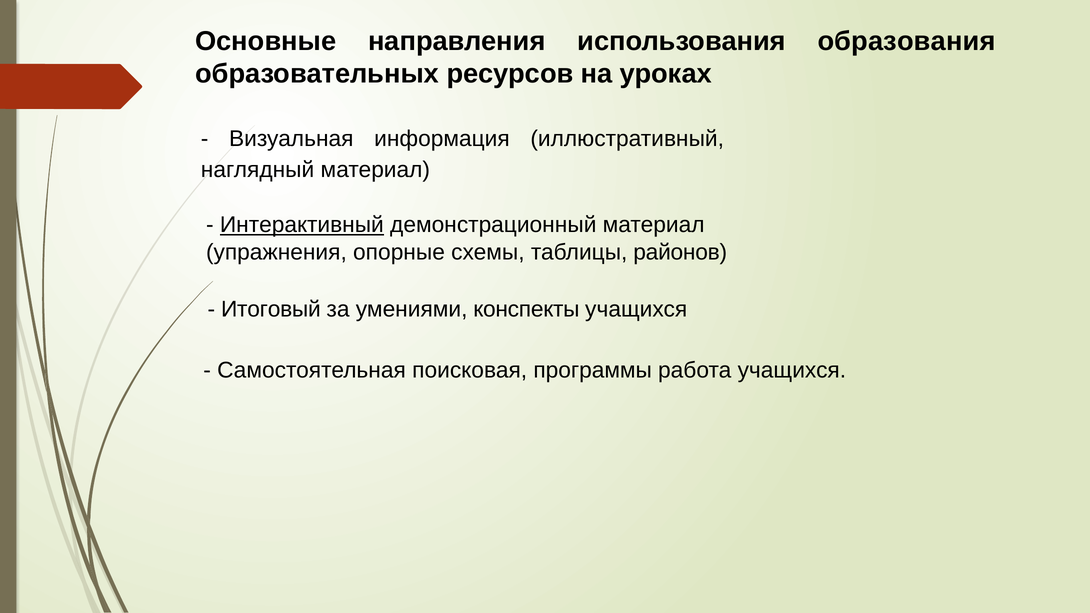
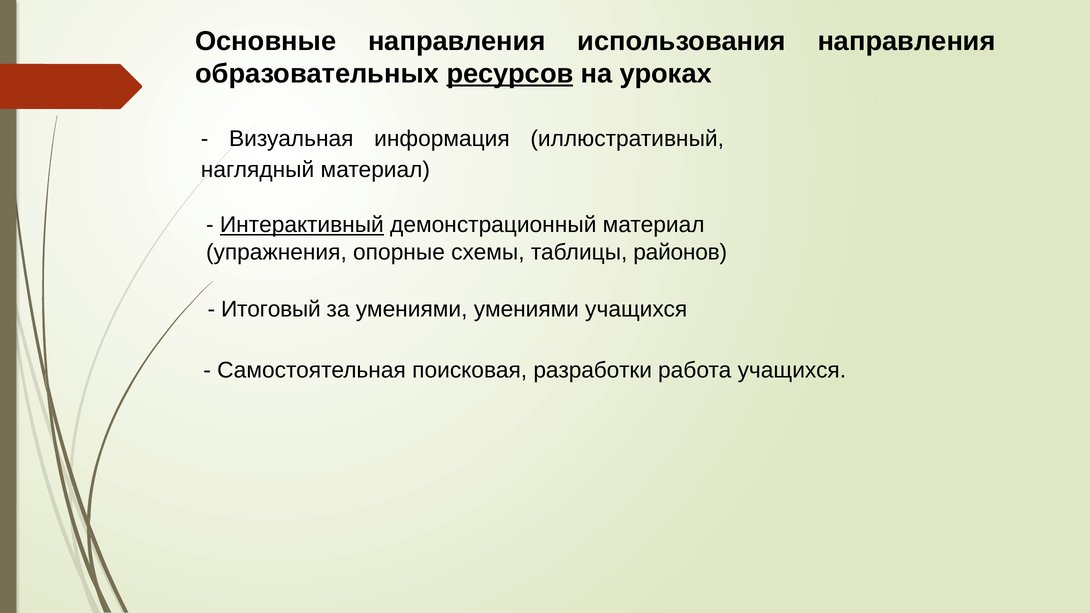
использования образования: образования -> направления (907, 41)
ресурсов underline: none -> present (510, 74)
умениями конспекты: конспекты -> умениями (526, 309)
программы: программы -> разработки (593, 370)
